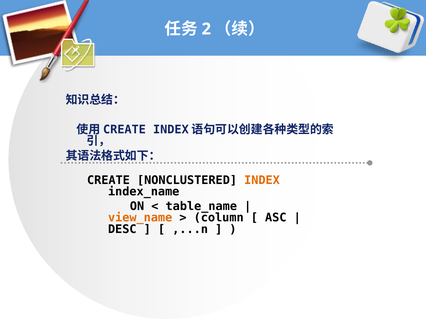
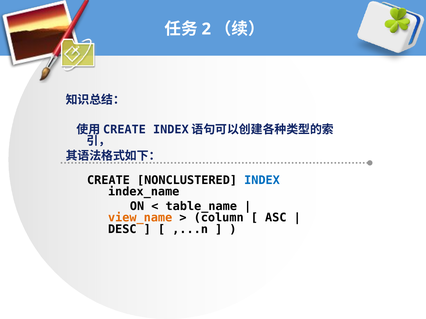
INDEX colour: orange -> blue (262, 180)
